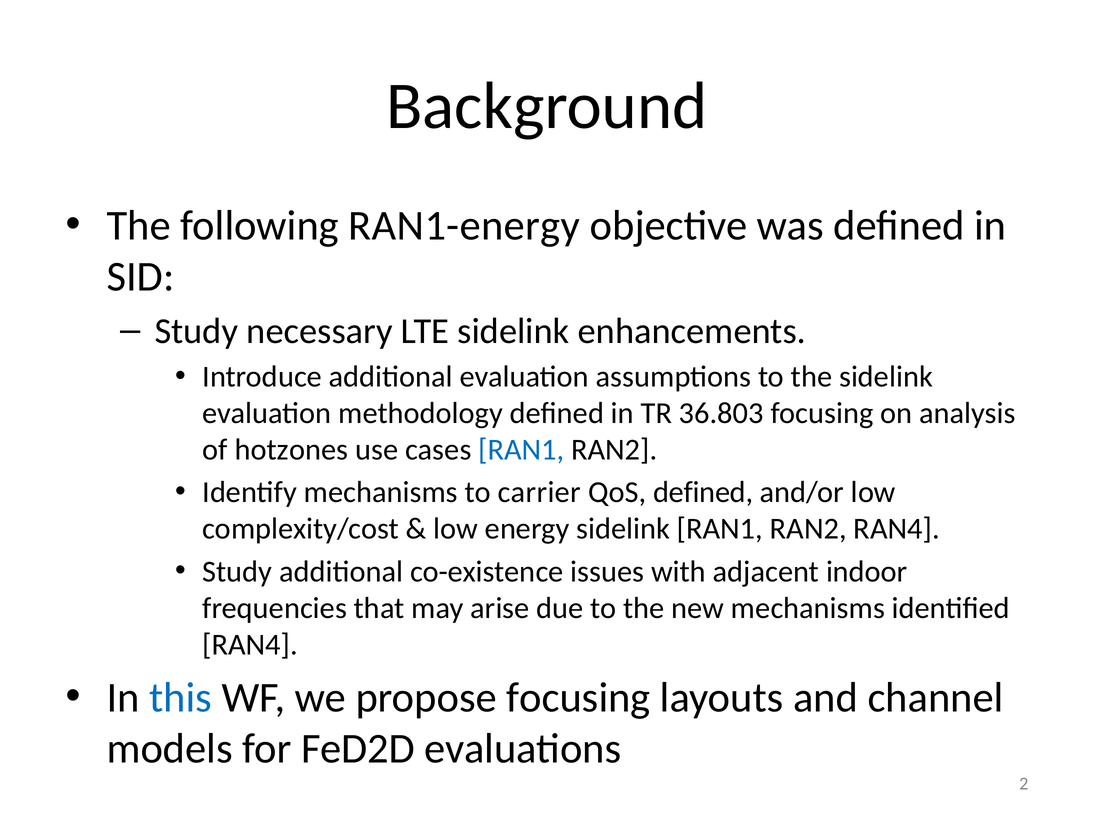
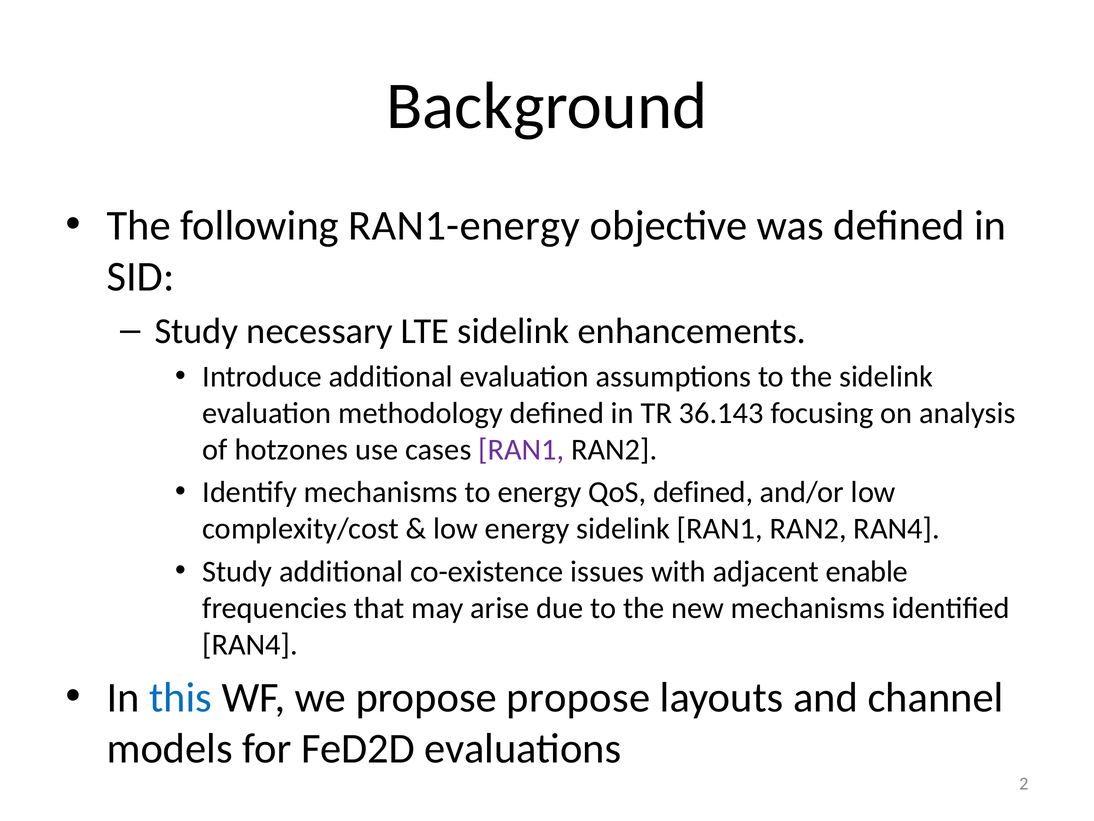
36.803: 36.803 -> 36.143 (721, 413)
RAN1 colour: blue -> purple (521, 450)
to carrier: carrier -> energy (540, 492)
indoor: indoor -> enable (867, 571)
propose focusing: focusing -> propose (578, 697)
